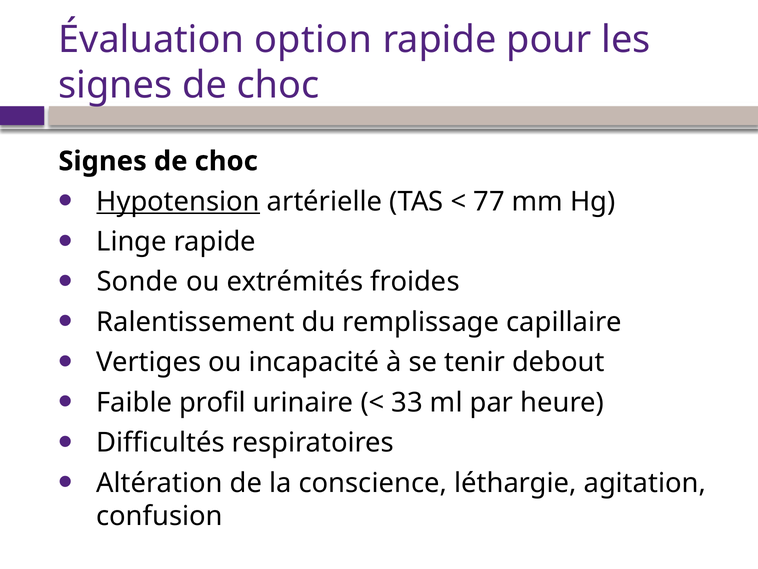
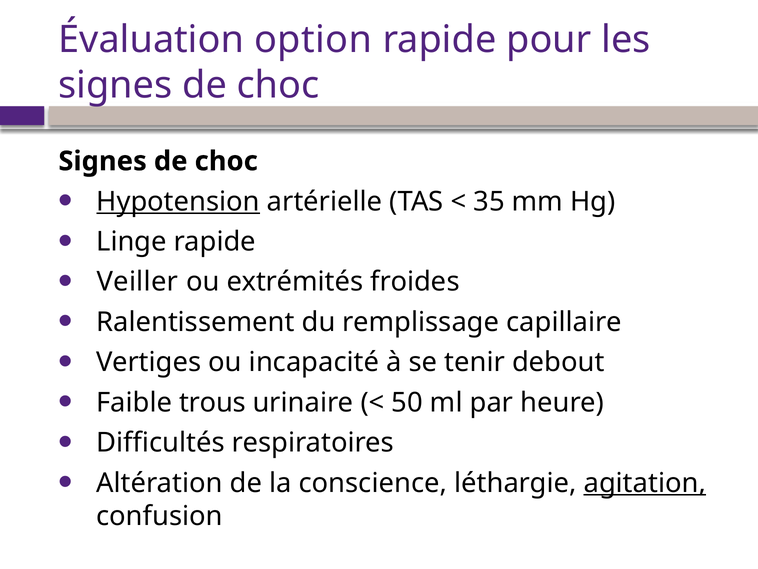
77: 77 -> 35 (489, 201)
Sonde: Sonde -> Veiller (137, 282)
profil: profil -> trous (212, 402)
33: 33 -> 50 (407, 402)
agitation underline: none -> present (645, 483)
